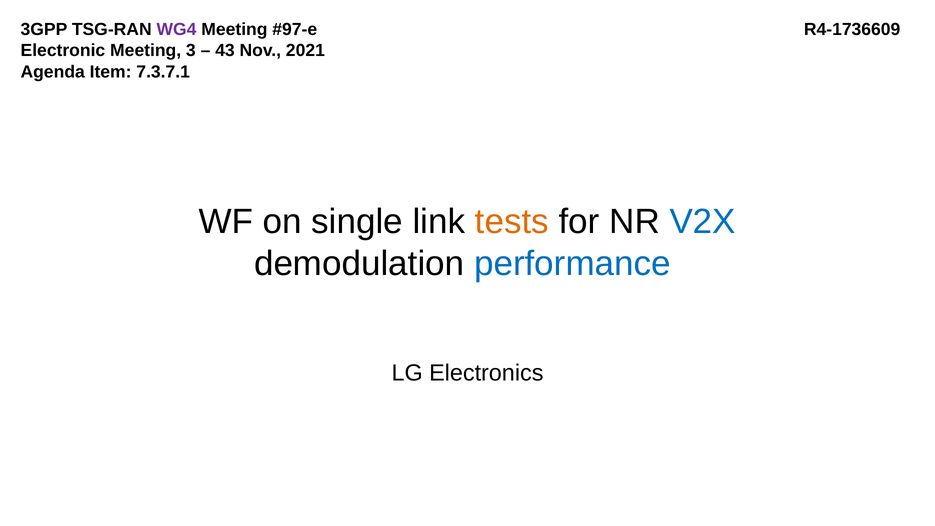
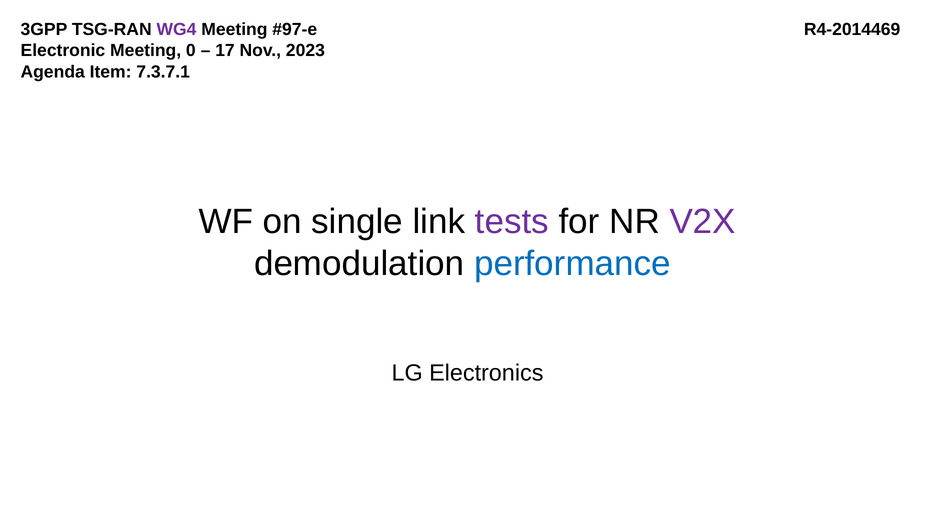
R4-1736609: R4-1736609 -> R4-2014469 (852, 30)
3: 3 -> 0 (191, 51)
43: 43 -> 17 (225, 51)
2021: 2021 -> 2023 (305, 51)
tests colour: orange -> purple (512, 221)
V2X colour: blue -> purple (703, 221)
